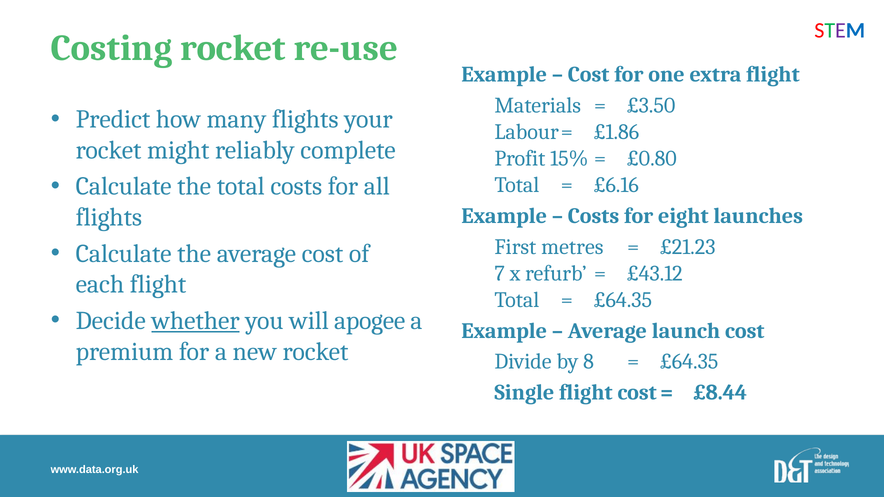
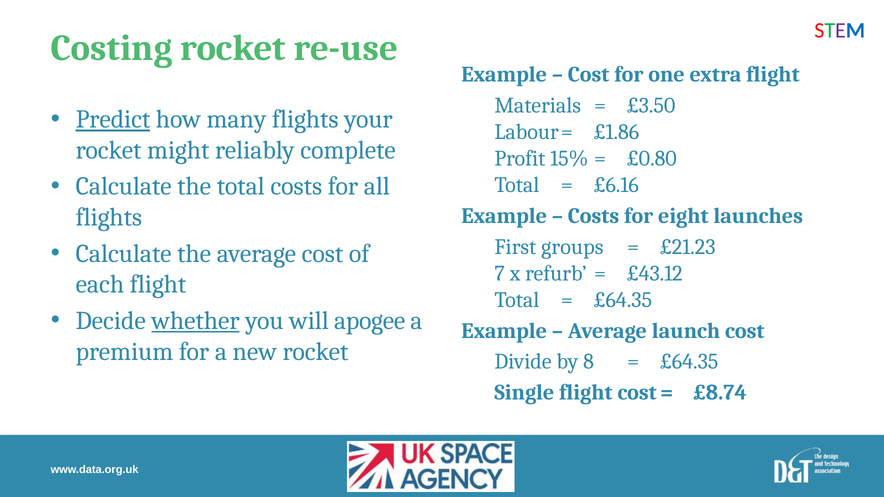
Predict underline: none -> present (113, 119)
metres: metres -> groups (572, 247)
£8.44: £8.44 -> £8.74 (720, 393)
